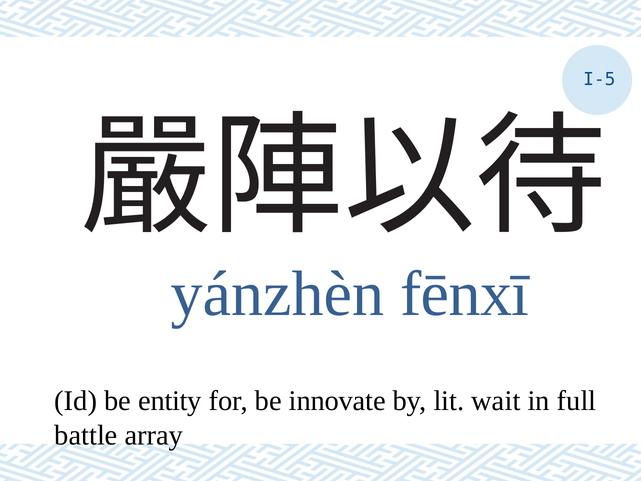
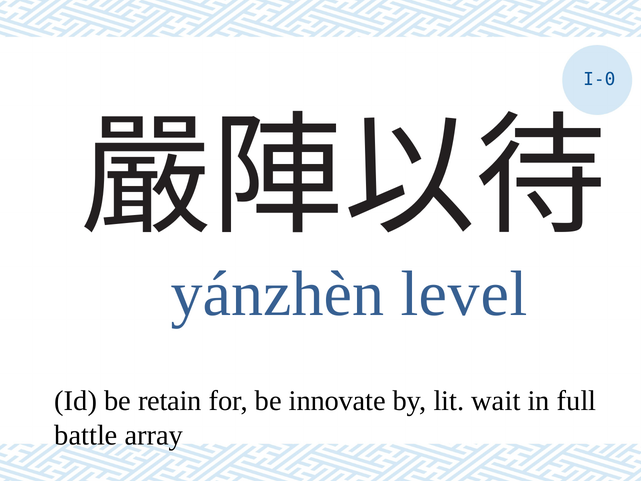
I-5: I-5 -> I-0 (599, 79)
fēnxī: fēnxī -> level (464, 294)
entity: entity -> retain (170, 401)
